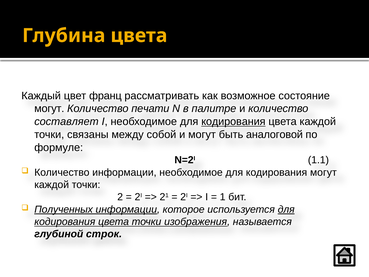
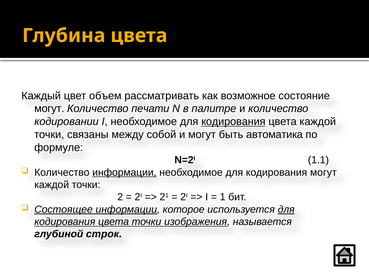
франц: франц -> объем (105, 96)
составляет: составляет -> кодировании (66, 121)
аналоговой: аналоговой -> автоматика (274, 134)
информации underline: none -> present (124, 172)
Полученных: Полученных -> Состоящее (64, 209)
